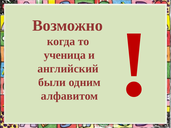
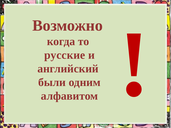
ученица: ученица -> русские (65, 55)
